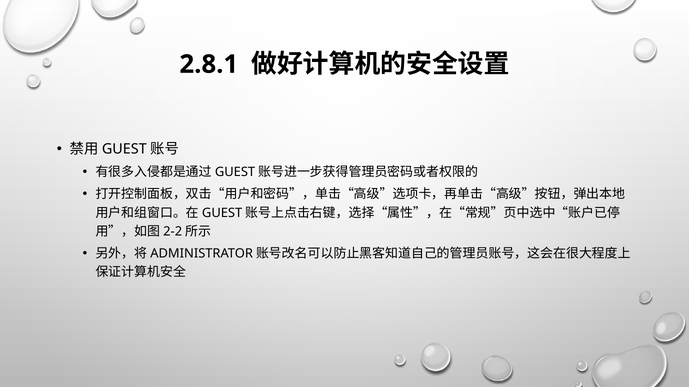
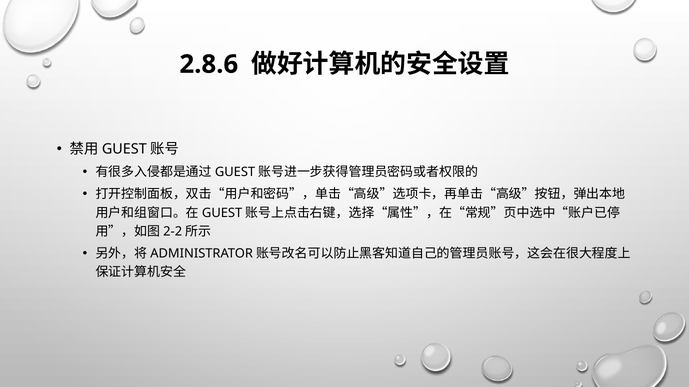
2.8.1: 2.8.1 -> 2.8.6 (209, 64)
